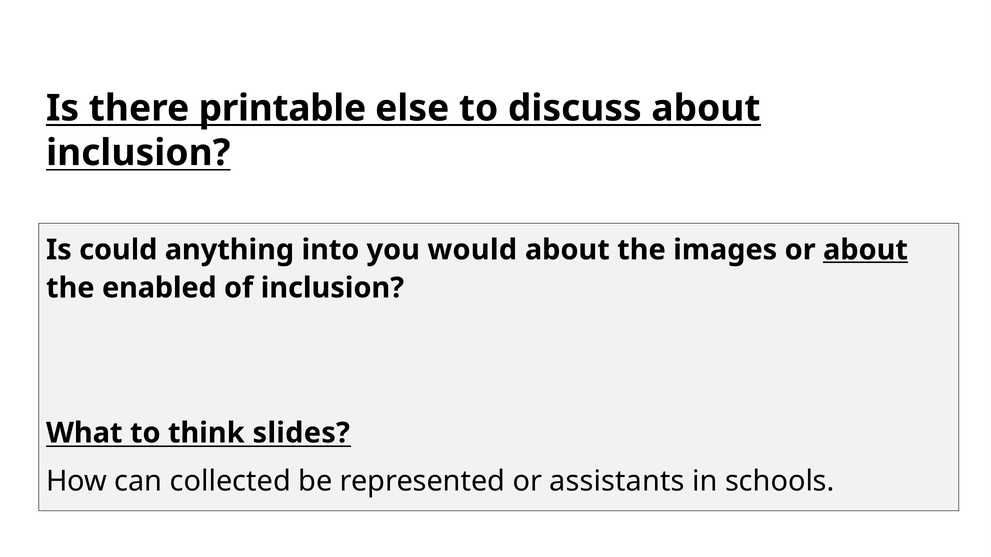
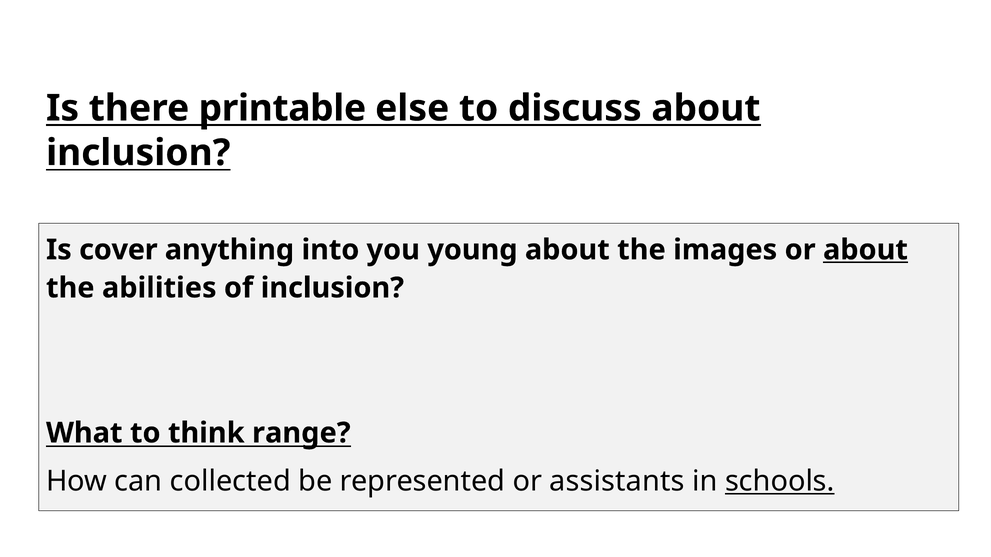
could: could -> cover (118, 250)
would: would -> young (472, 250)
enabled: enabled -> abilities (159, 288)
slides: slides -> range (301, 433)
schools underline: none -> present (780, 482)
